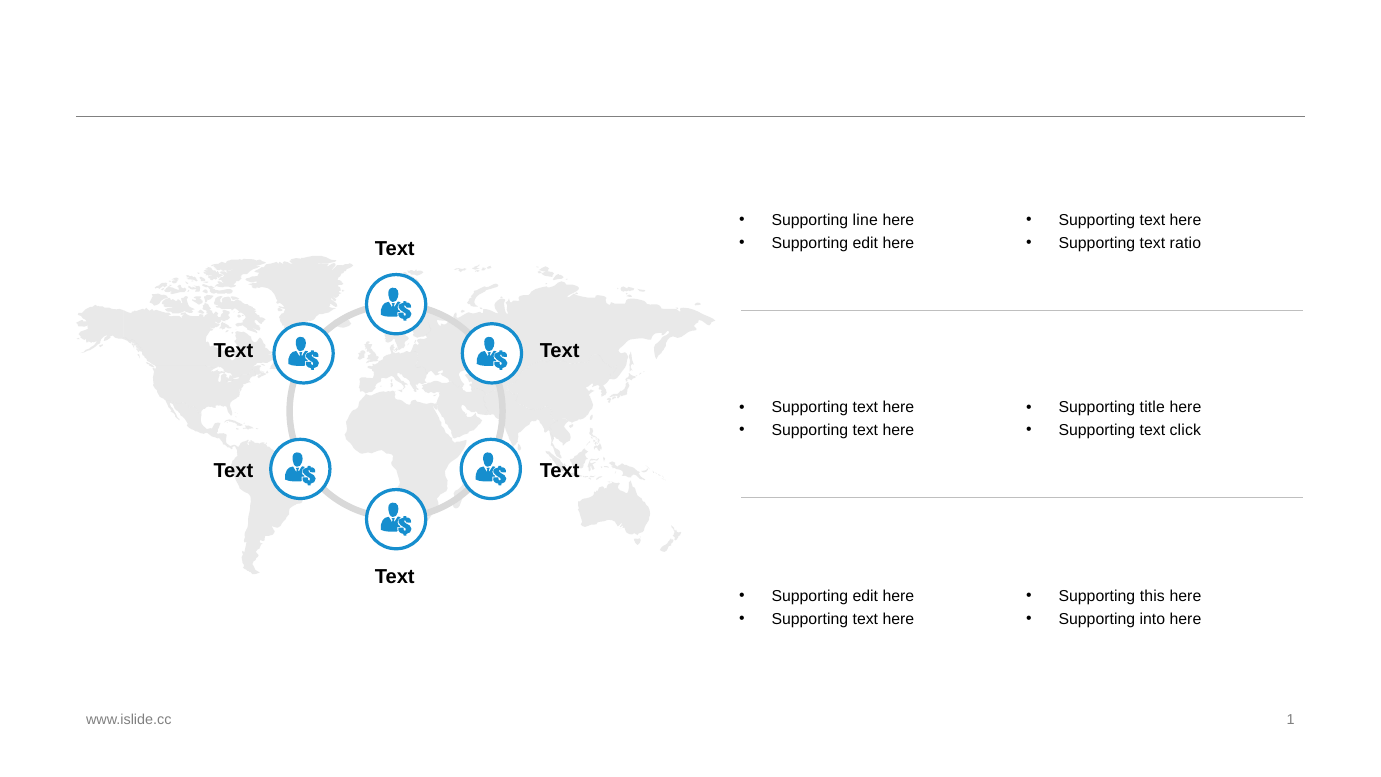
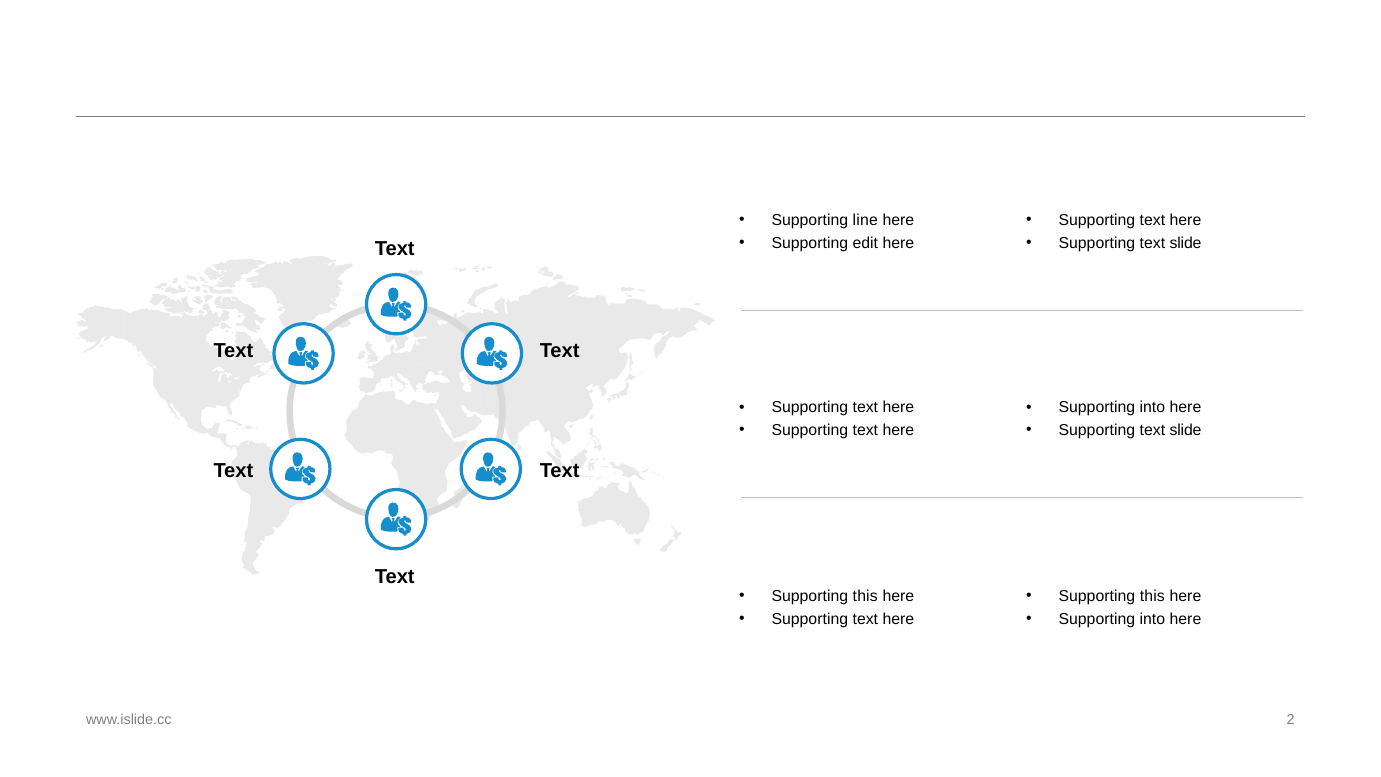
ratio: ratio -> slide (1186, 243)
title: title -> into (1152, 408)
click: click -> slide (1186, 430)
edit: edit -> this (865, 596)
1: 1 -> 2 (1291, 720)
